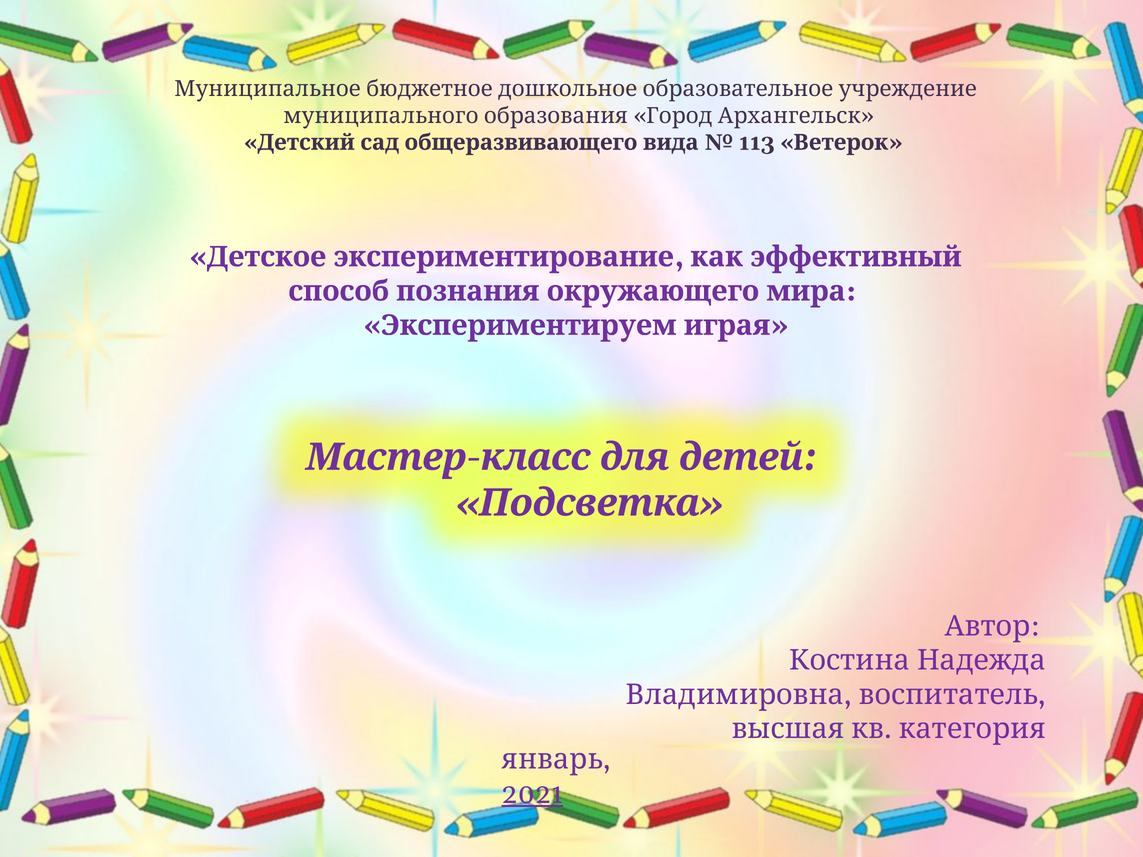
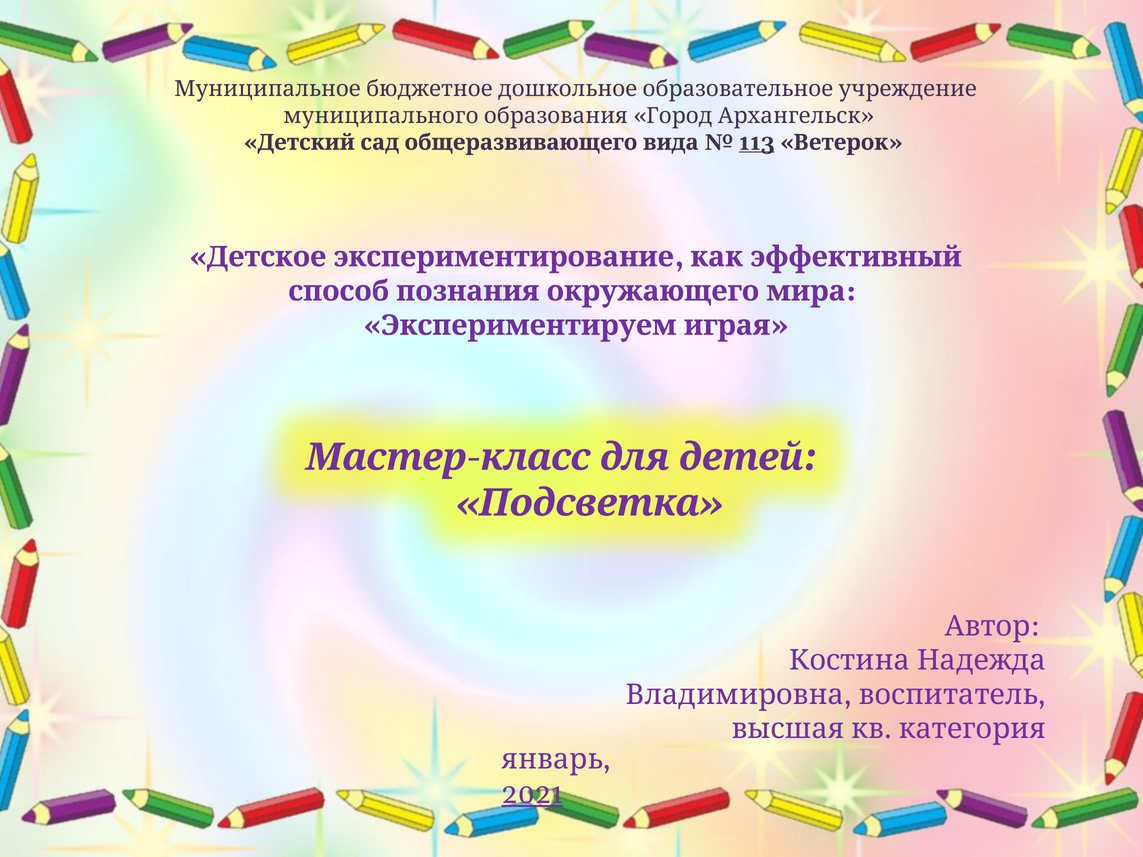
113 underline: none -> present (757, 142)
